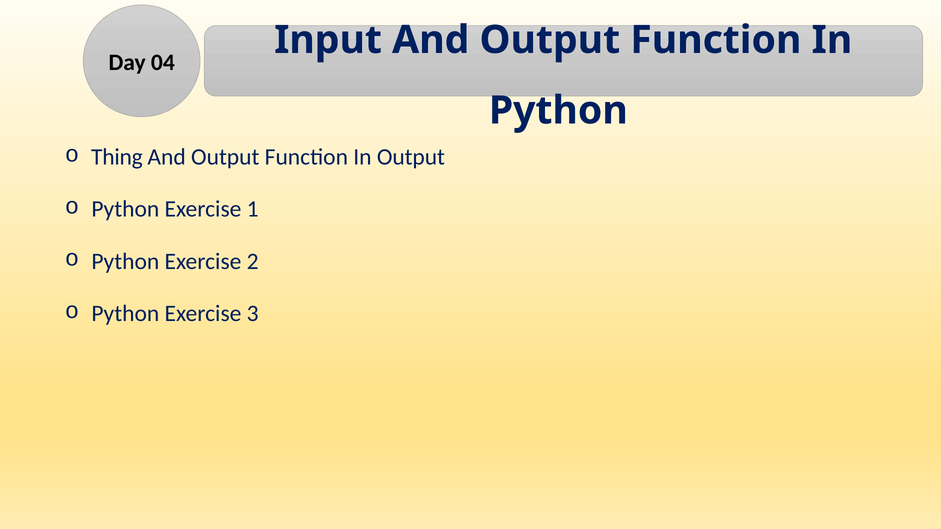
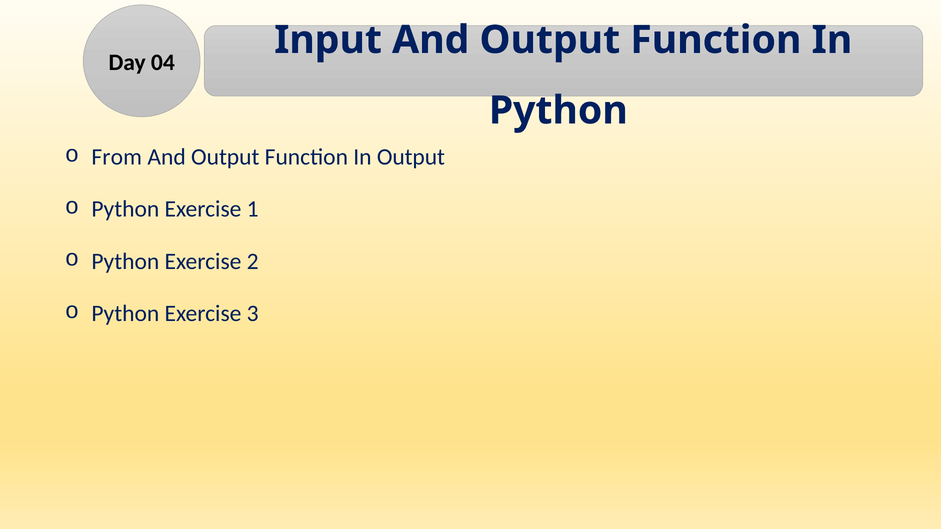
Thing: Thing -> From (117, 157)
